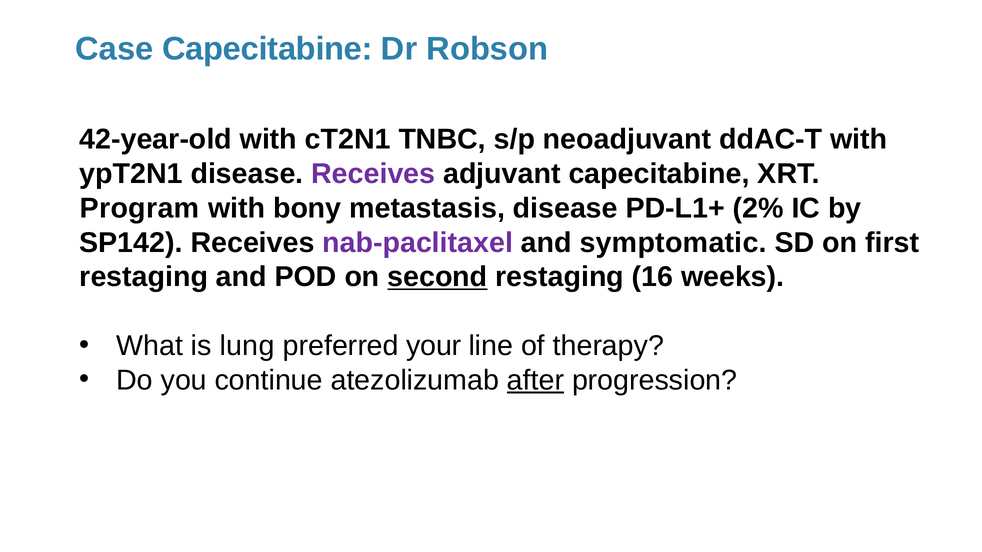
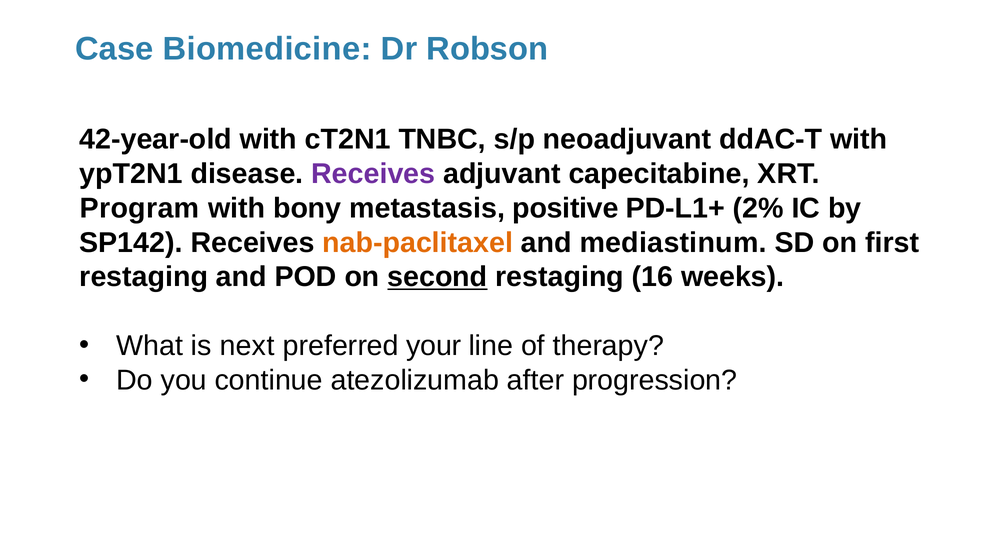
Case Capecitabine: Capecitabine -> Biomedicine (267, 49)
metastasis disease: disease -> positive (565, 208)
nab-paclitaxel colour: purple -> orange (418, 243)
symptomatic: symptomatic -> mediastinum (673, 243)
lung: lung -> next (247, 346)
after underline: present -> none (536, 380)
